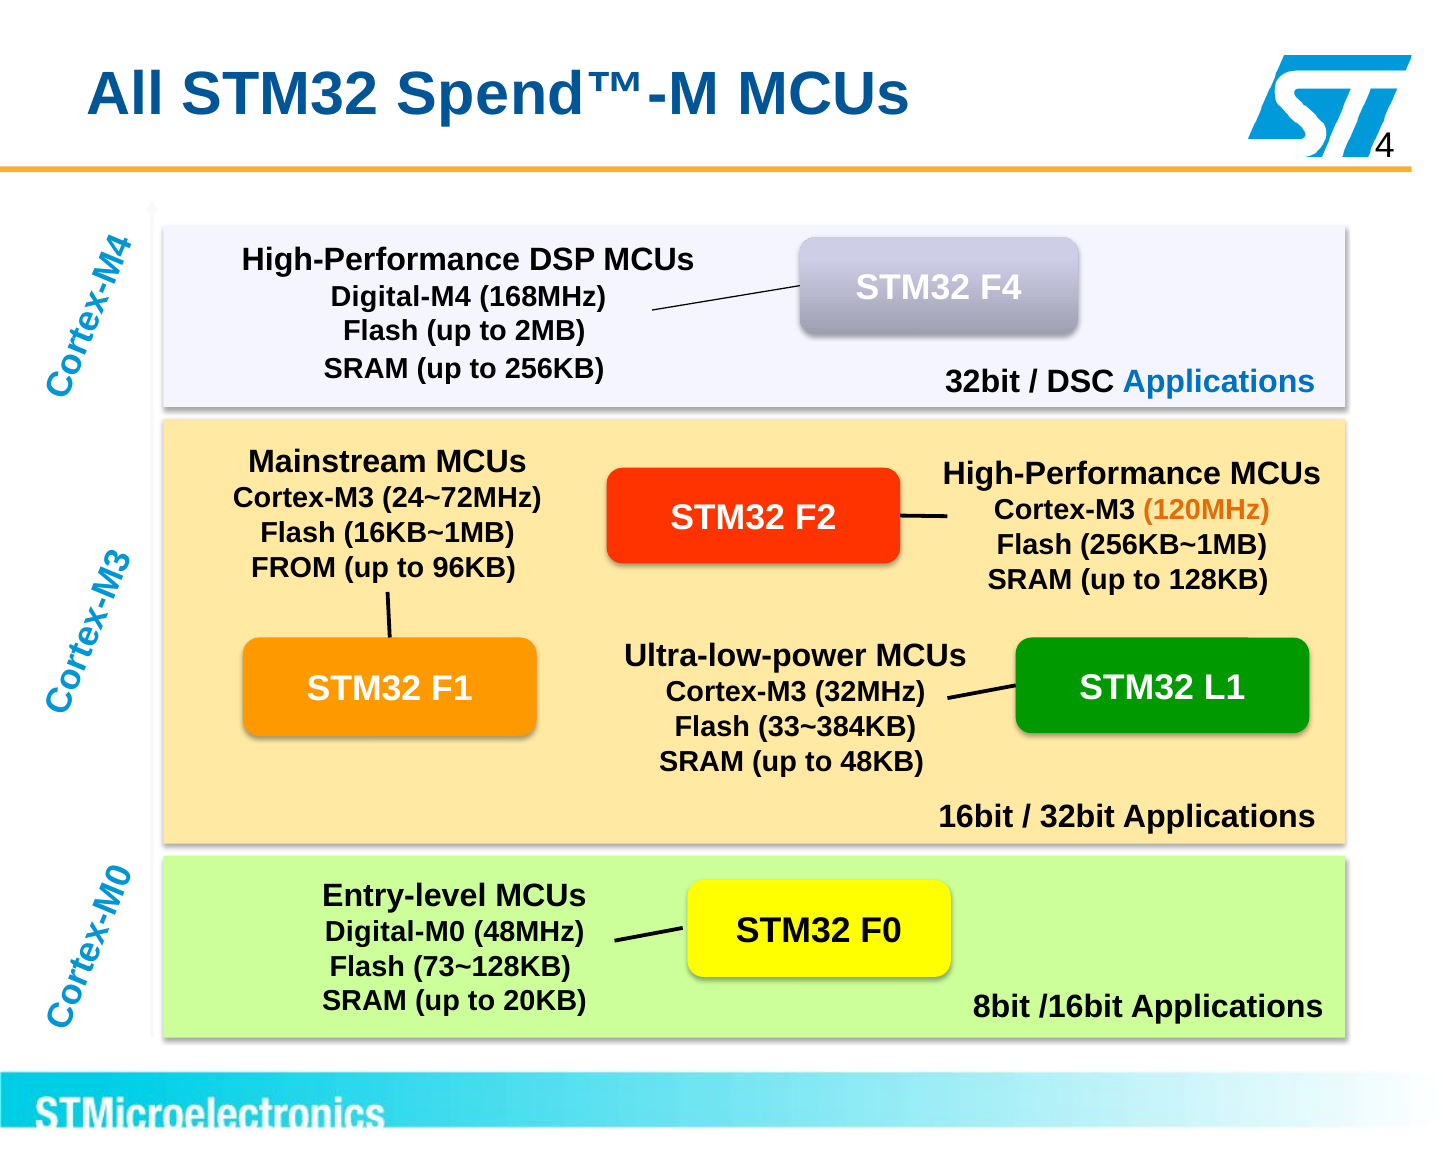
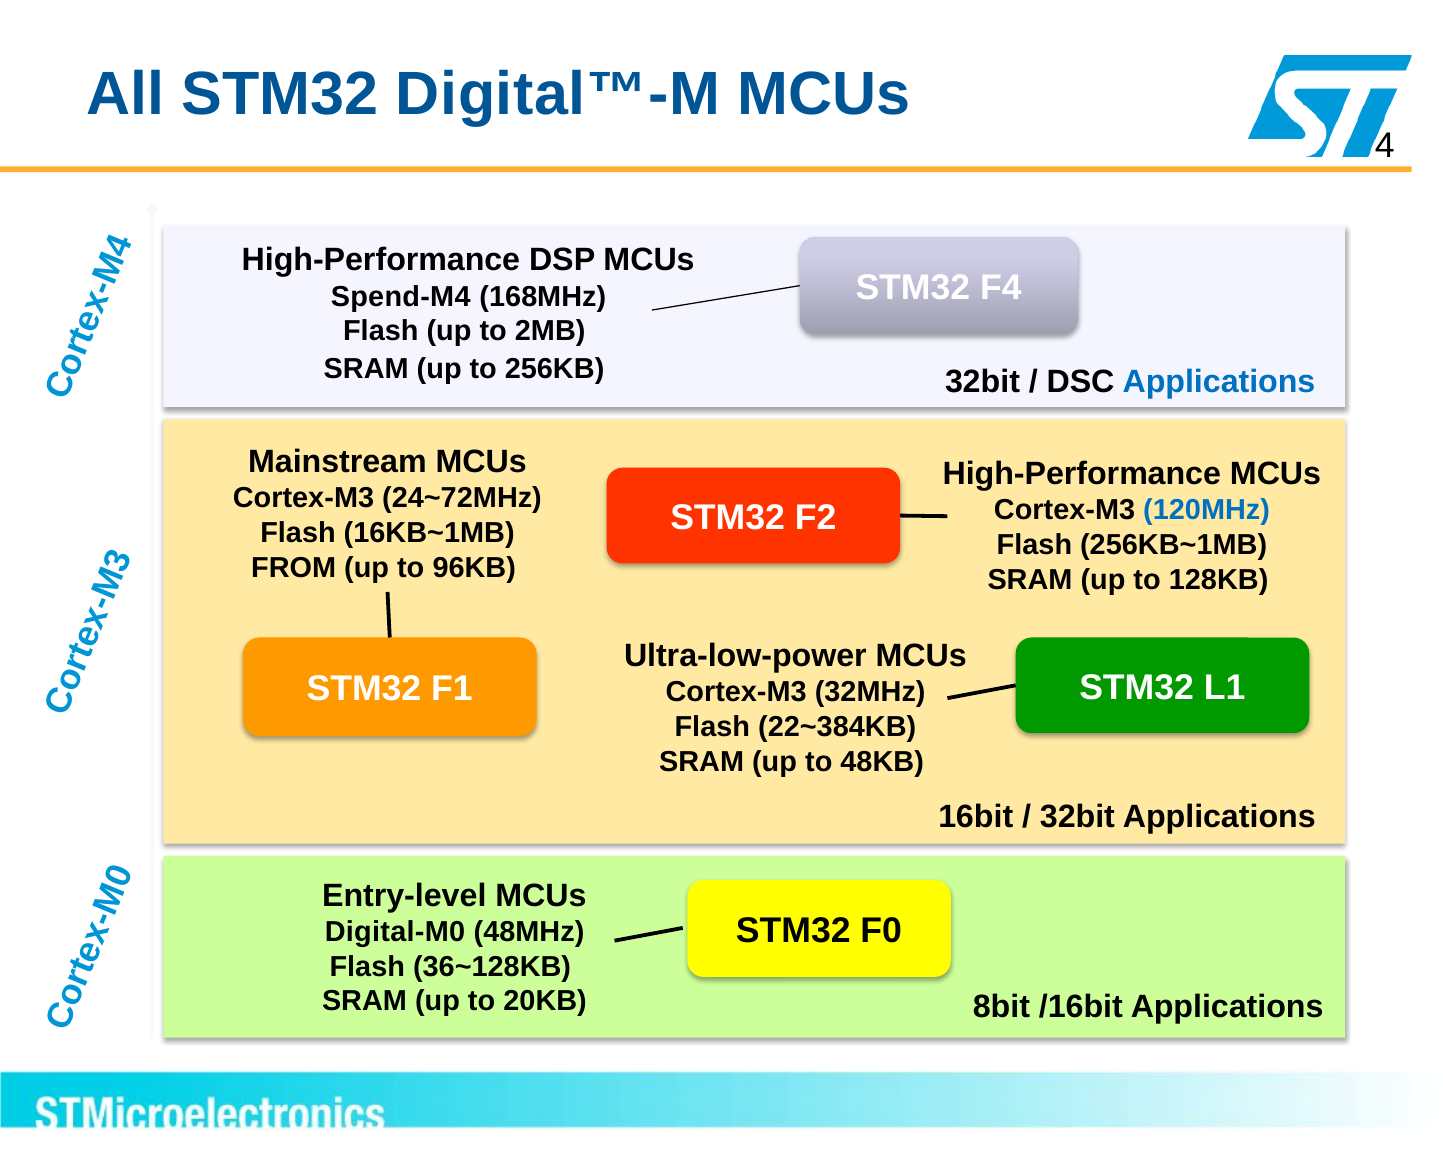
Spend™-M: Spend™-M -> Digital™-M (558, 95)
Digital-M4: Digital-M4 -> Spend-M4 (401, 296)
120MHz colour: orange -> blue (1207, 510)
33~384KB: 33~384KB -> 22~384KB (837, 727)
73~128KB: 73~128KB -> 36~128KB (492, 966)
